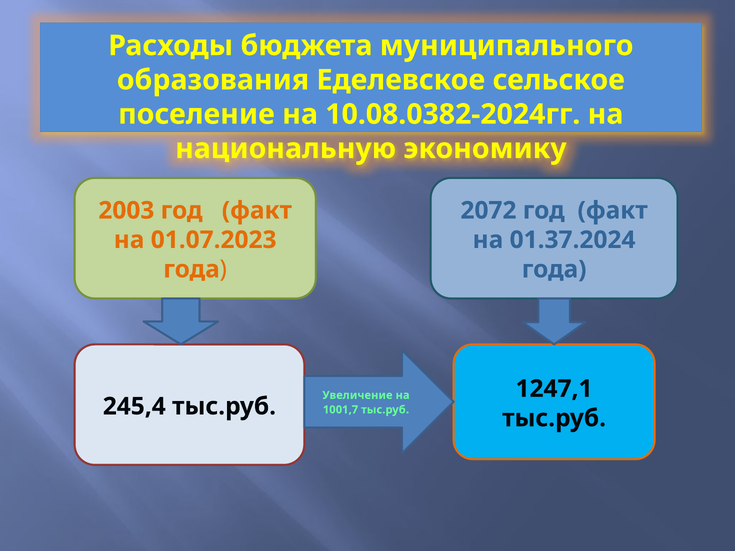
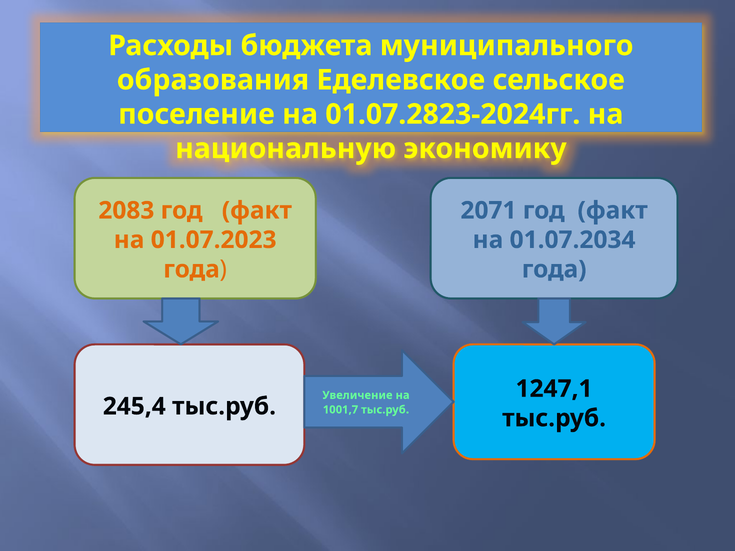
10.08.0382-2024гг: 10.08.0382-2024гг -> 01.07.2823-2024гг (453, 114)
2003: 2003 -> 2083 (126, 211)
2072: 2072 -> 2071 (488, 211)
01.37.2024: 01.37.2024 -> 01.07.2034 (573, 240)
